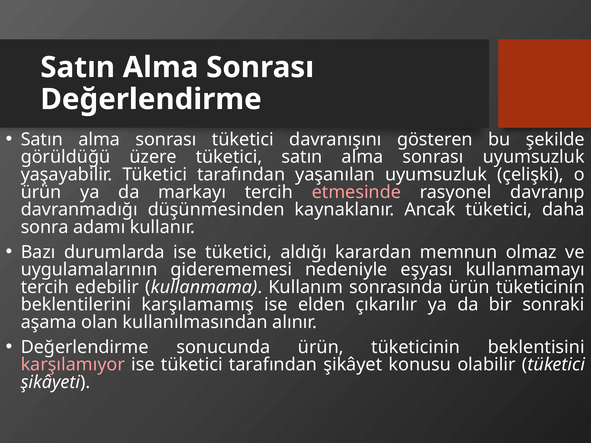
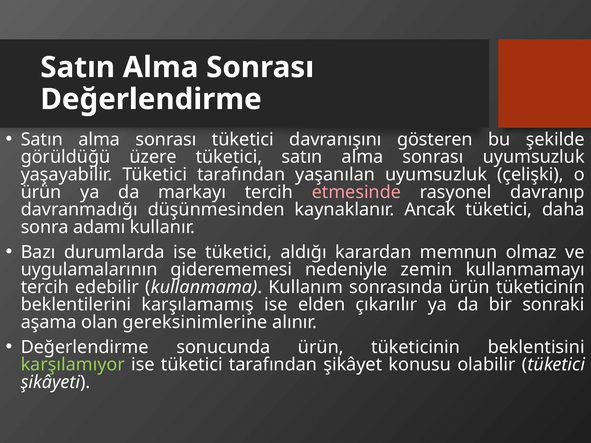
eşyası: eşyası -> zemin (427, 270)
kullanılmasından: kullanılmasından -> gereksinimlerine (195, 322)
karşılamıyor colour: pink -> light green (73, 365)
